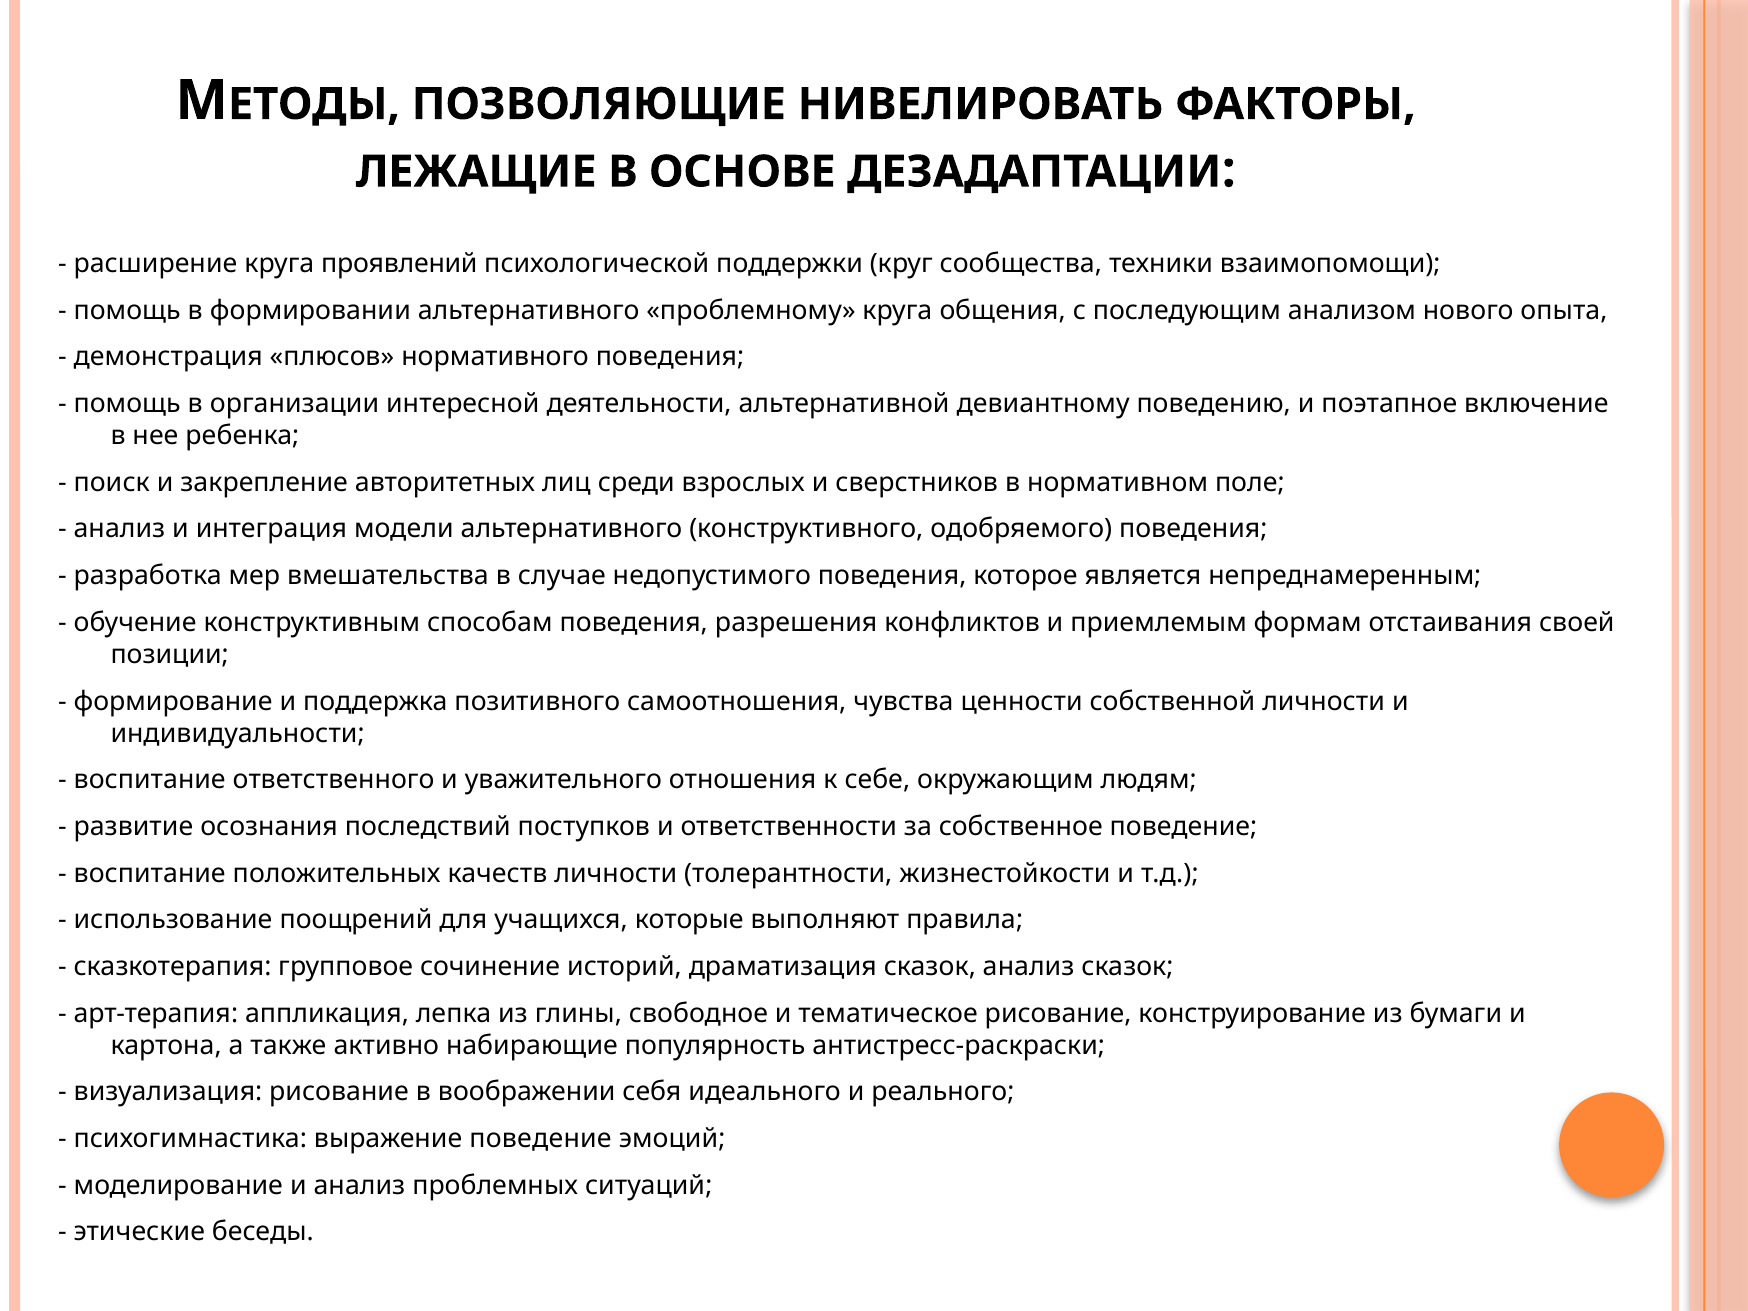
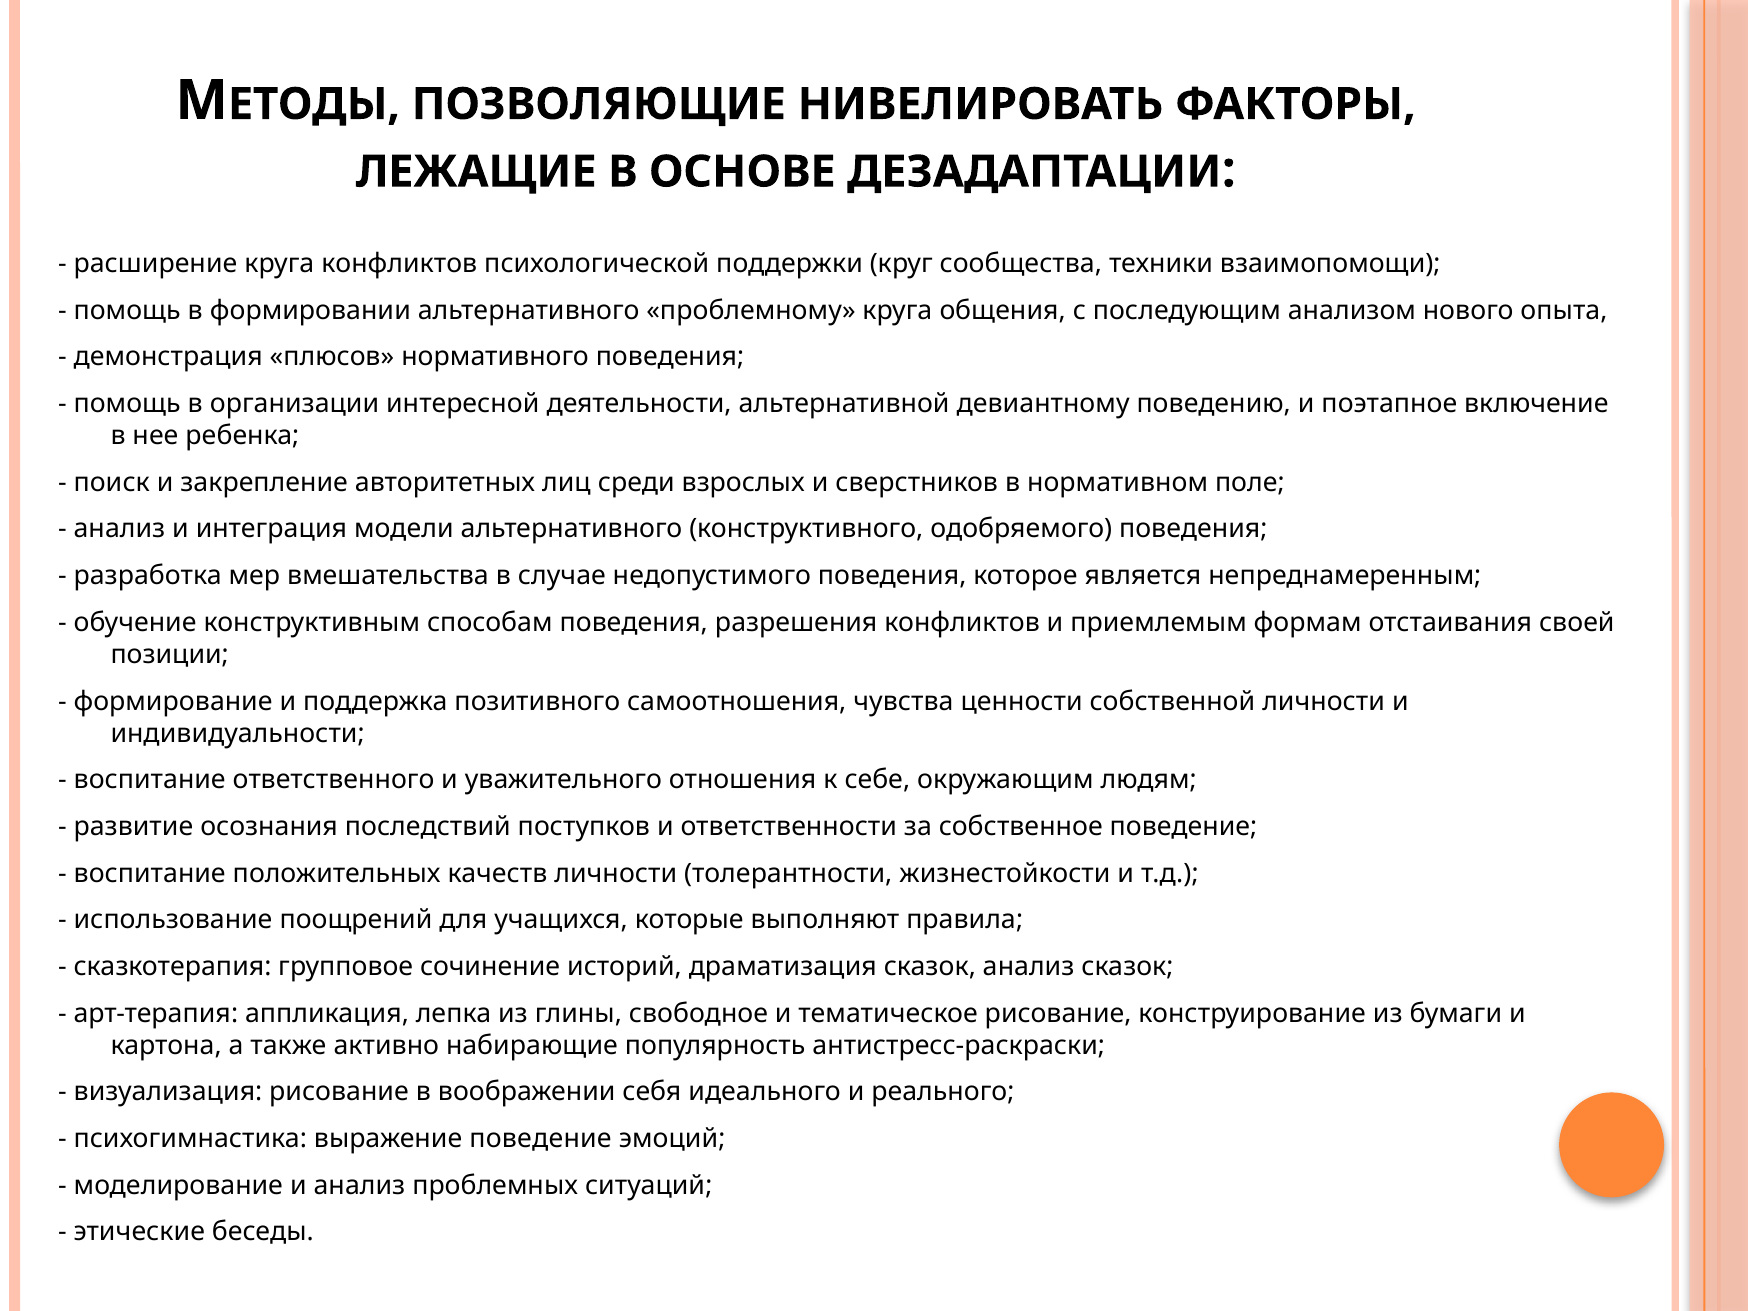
круга проявлений: проявлений -> конфликтов (399, 264)
